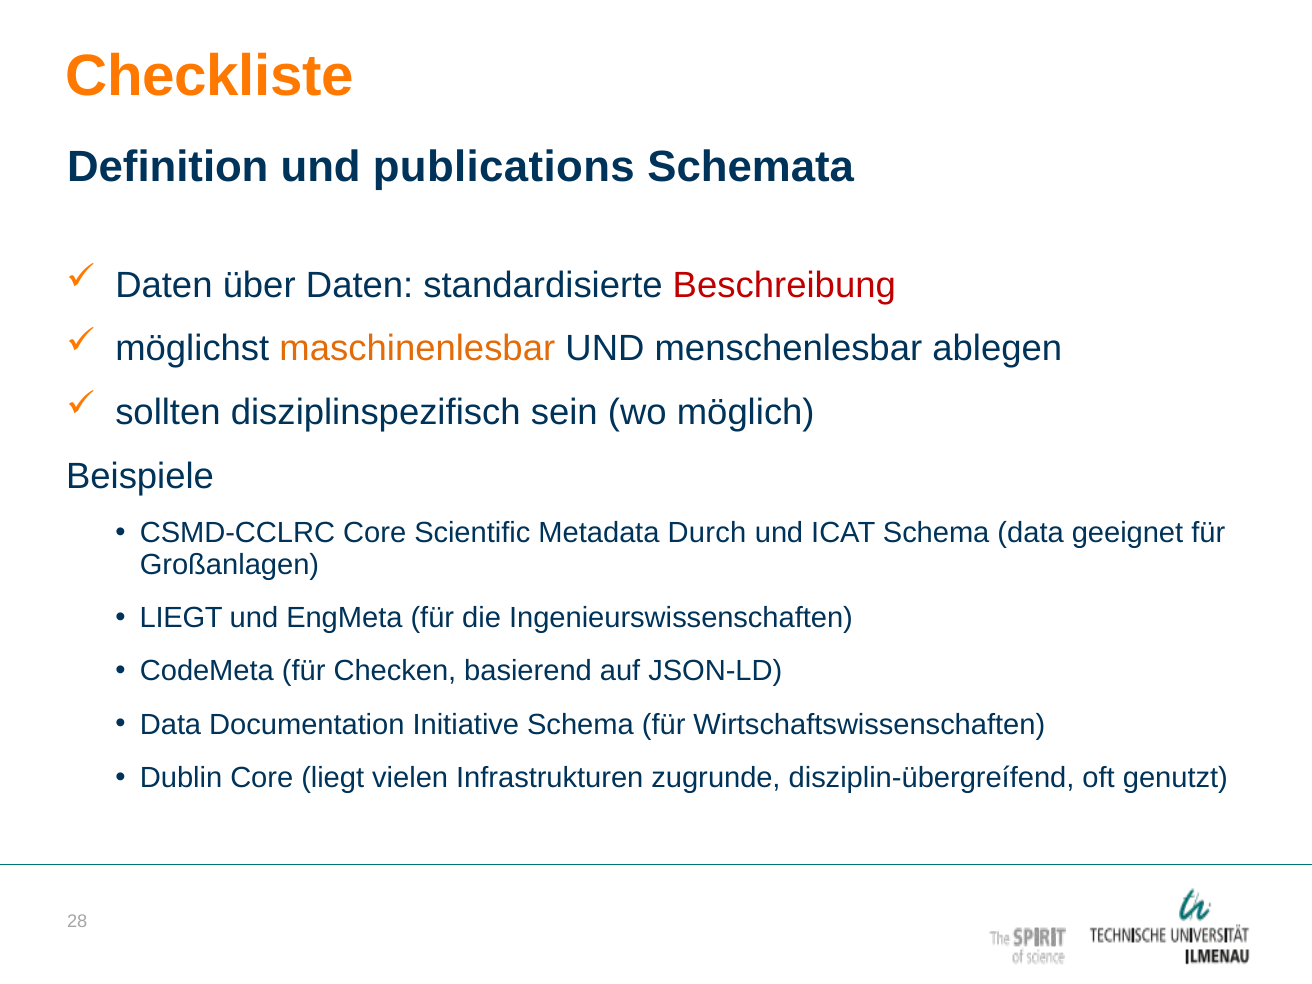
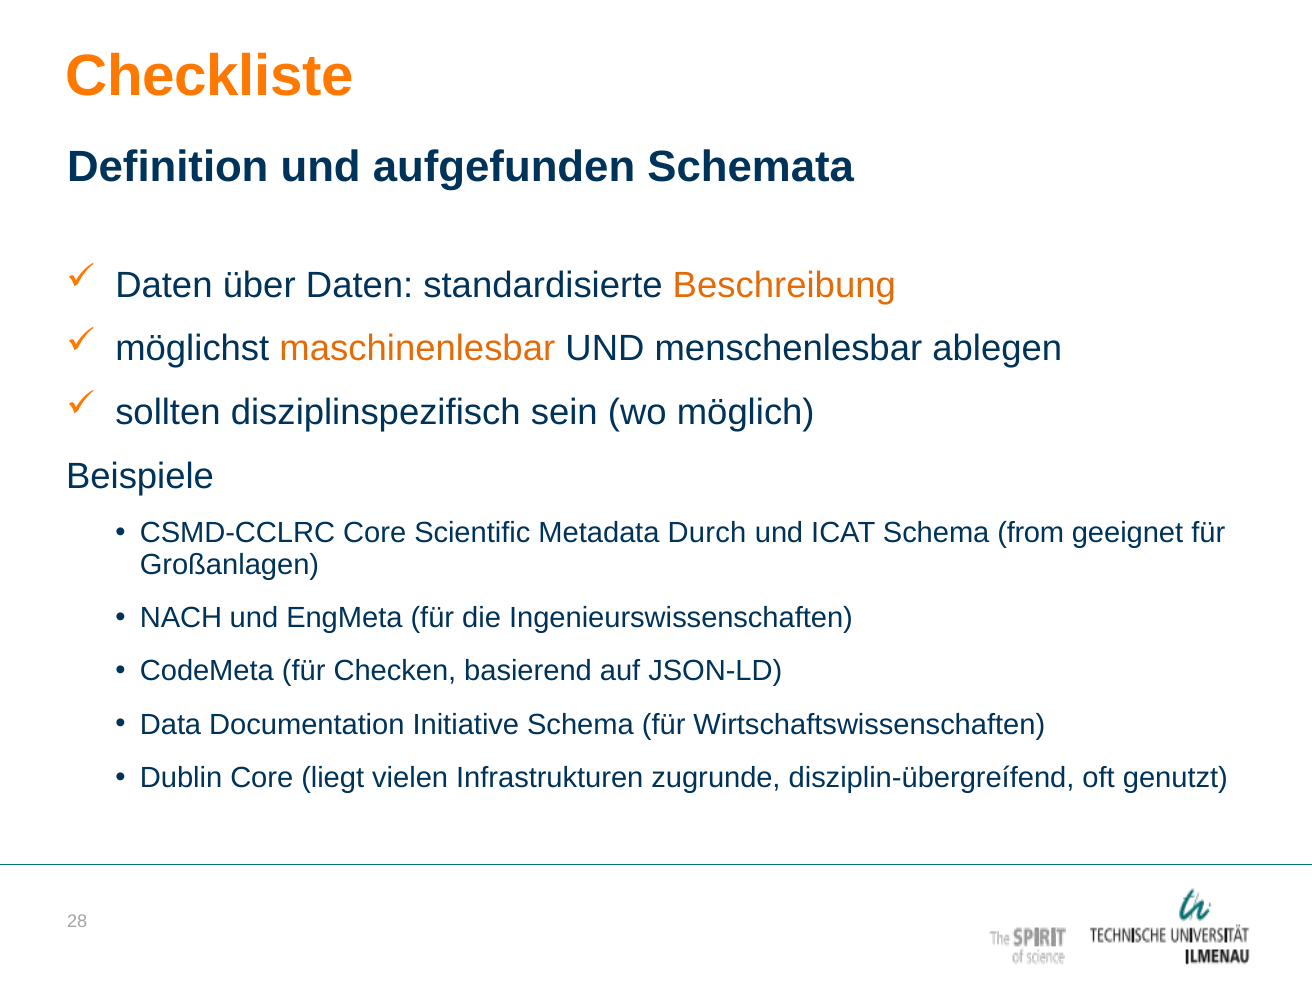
publications: publications -> aufgefunden (504, 167)
Beschreibung colour: red -> orange (784, 285)
Schema data: data -> from (1031, 533)
LIEGT: LIEGT -> NACH (181, 618)
